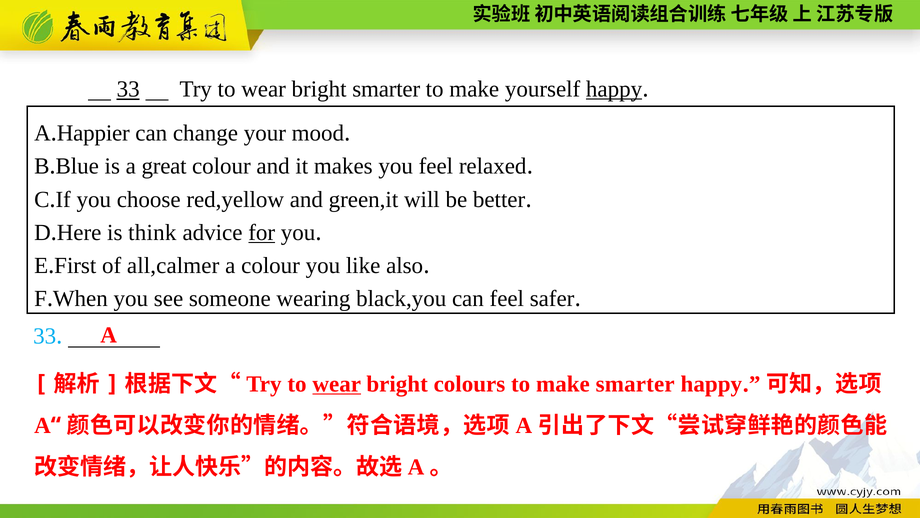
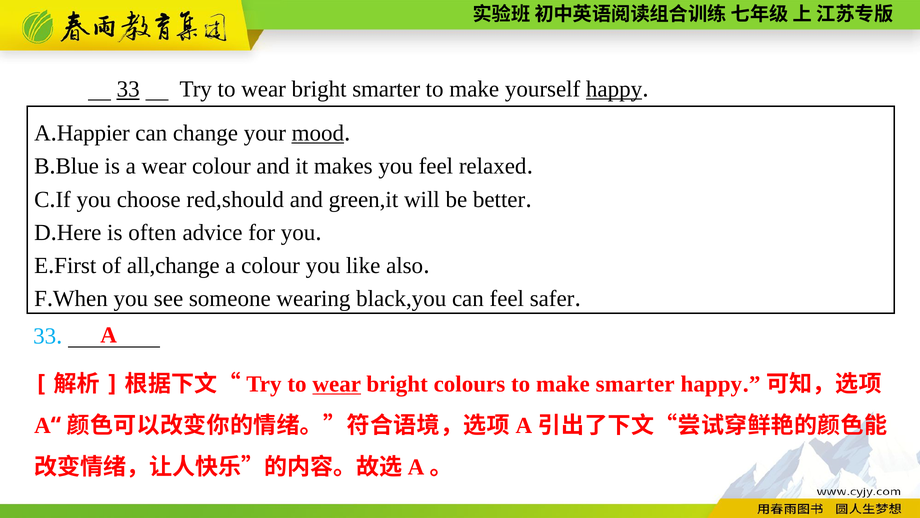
mood underline: none -> present (318, 133)
a great: great -> wear (164, 166)
red,yellow: red,yellow -> red,should (235, 199)
think: think -> often (152, 232)
for underline: present -> none (262, 232)
all,calmer: all,calmer -> all,change (173, 266)
